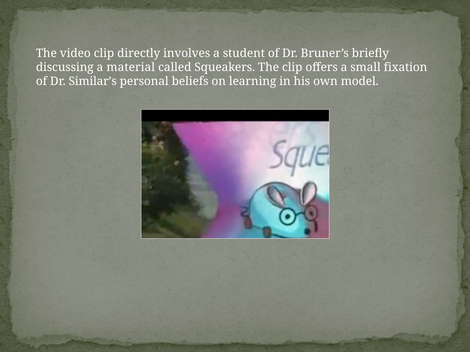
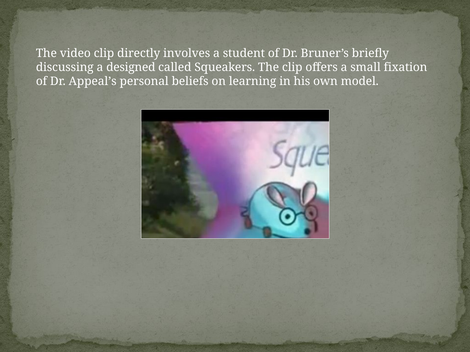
material: material -> designed (131, 67)
Similar’s: Similar’s -> Appeal’s (93, 81)
